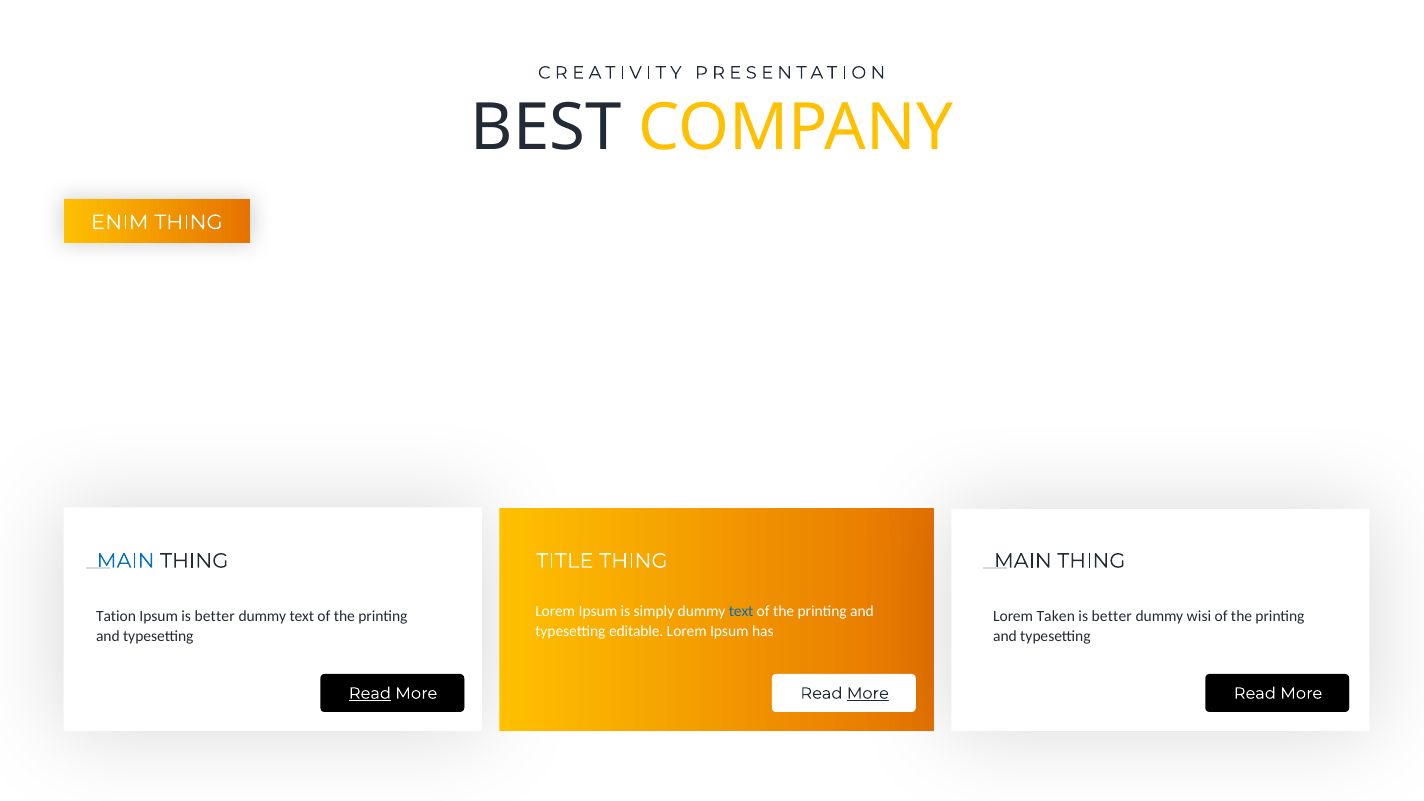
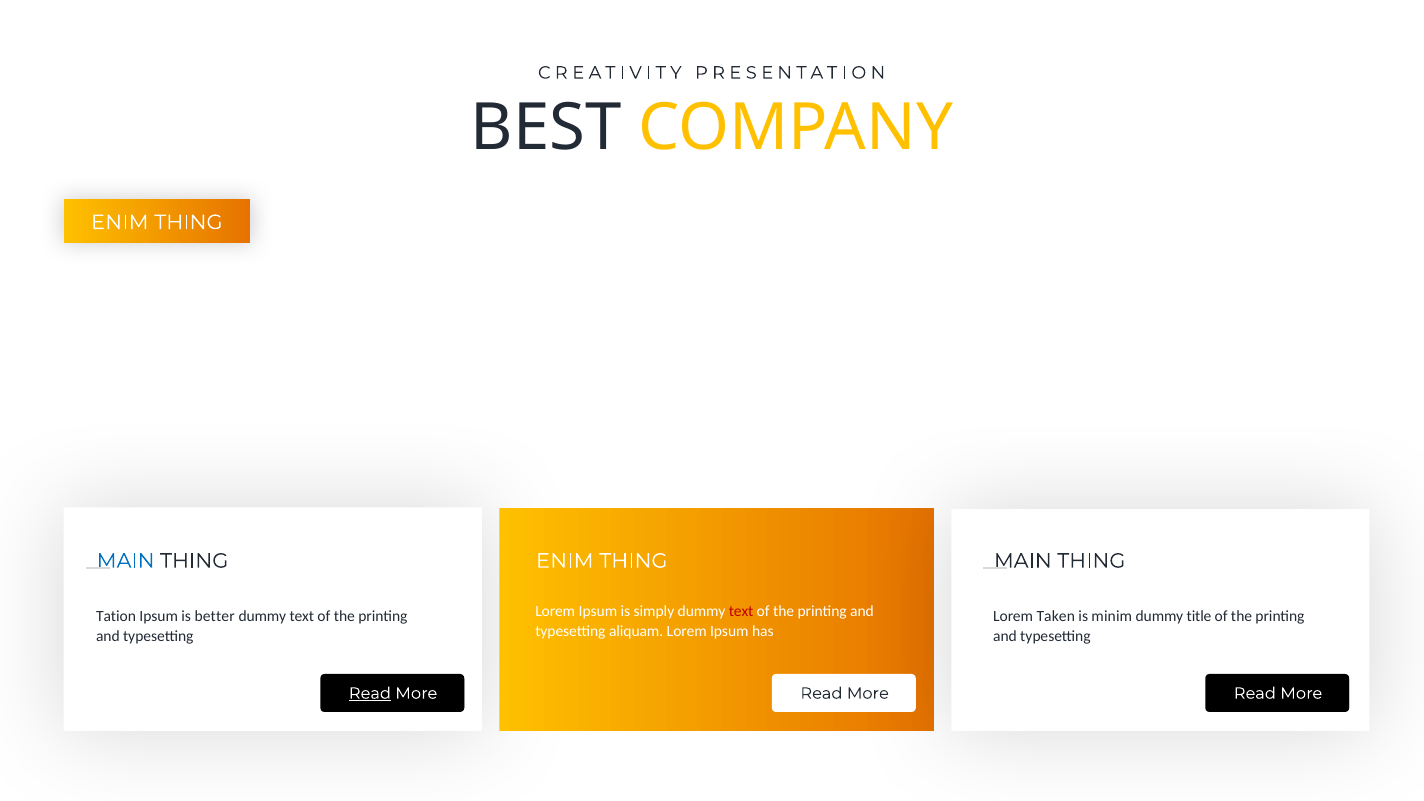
TITLE: TITLE -> ENIM (565, 561)
text colour: blue -> red (741, 611)
better: better -> minim (1112, 616)
wisi: wisi -> title (1199, 616)
editable: editable -> aliquam (636, 631)
More underline: present -> none (868, 693)
